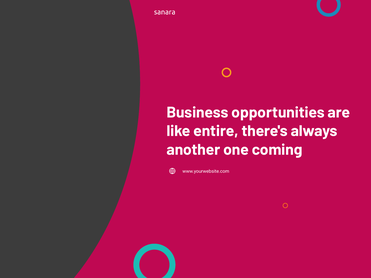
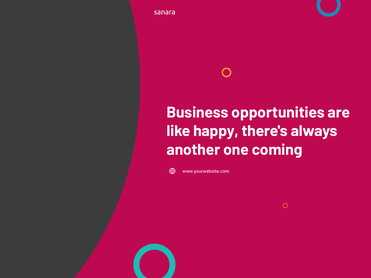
entire: entire -> happy (216, 131)
